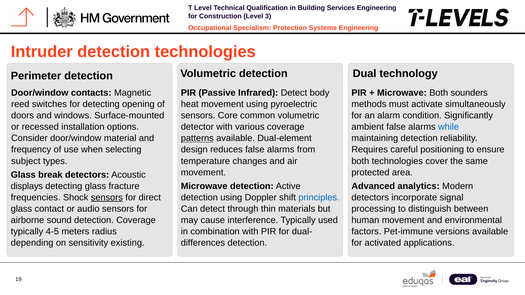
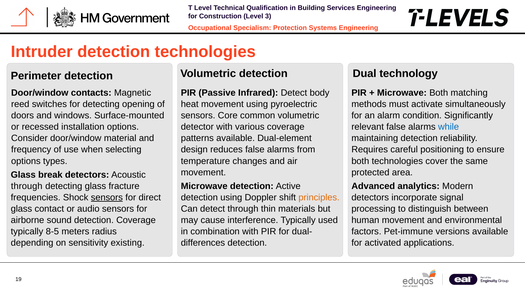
sounders: sounders -> matching (469, 93)
ambient: ambient -> relevant (368, 127)
patterns underline: present -> none (197, 138)
subject: subject -> options (26, 161)
displays: displays -> through (27, 186)
principles colour: blue -> orange (319, 198)
4-5: 4-5 -> 8-5 (52, 232)
